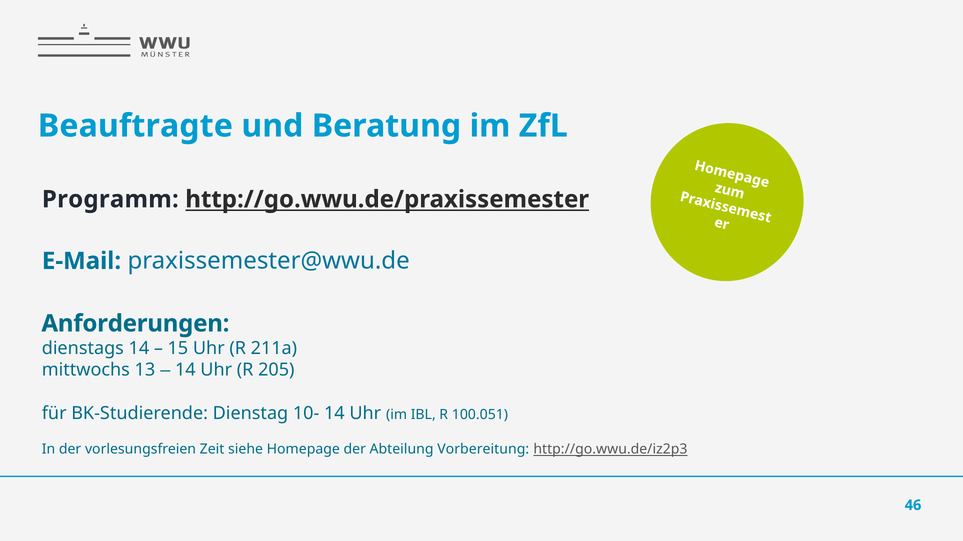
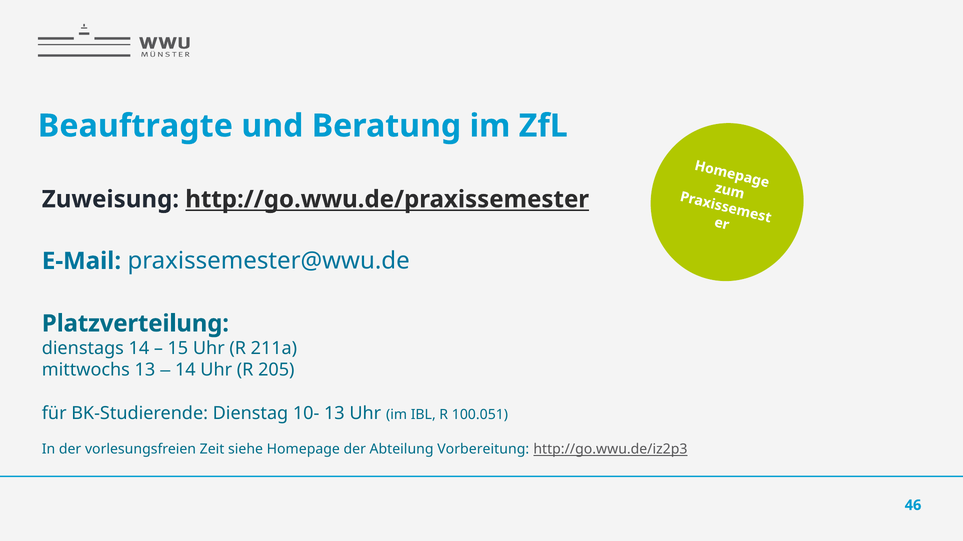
Programm: Programm -> Zuweisung (110, 200)
Anforderungen: Anforderungen -> Platzverteilung (135, 324)
10- 14: 14 -> 13 (334, 414)
